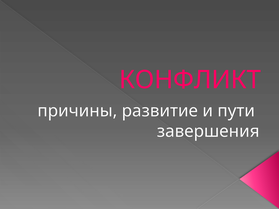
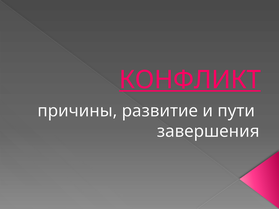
КОНФЛИКТ underline: none -> present (190, 80)
